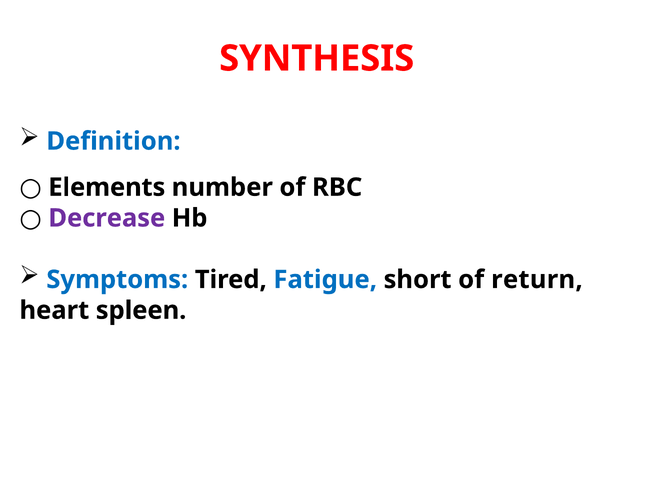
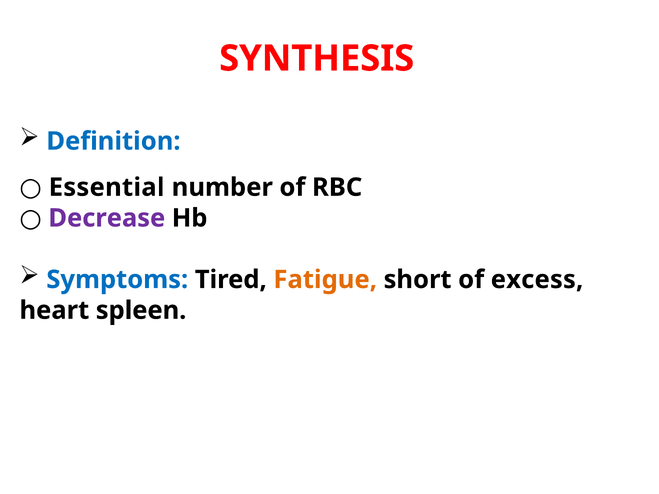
Elements: Elements -> Essential (107, 187)
Fatigue colour: blue -> orange (325, 280)
return: return -> excess (537, 280)
